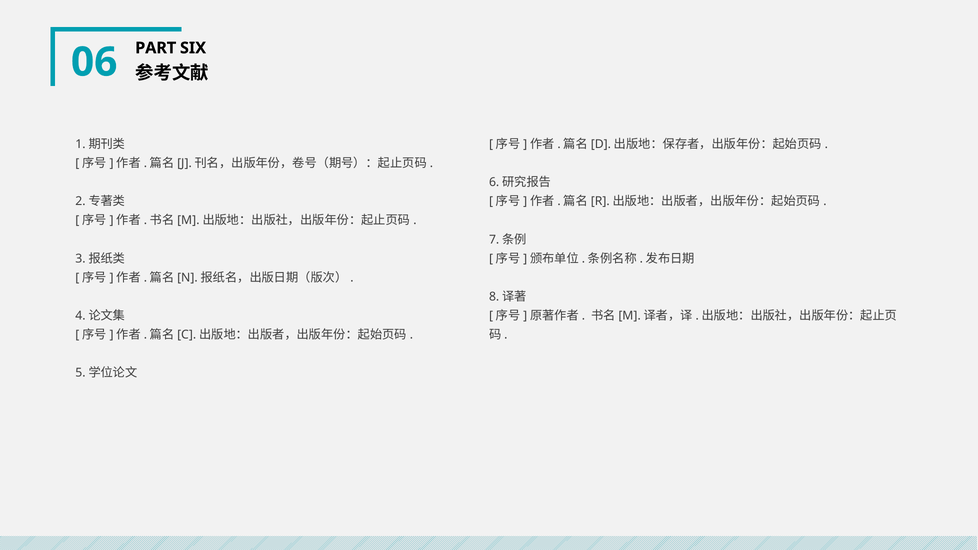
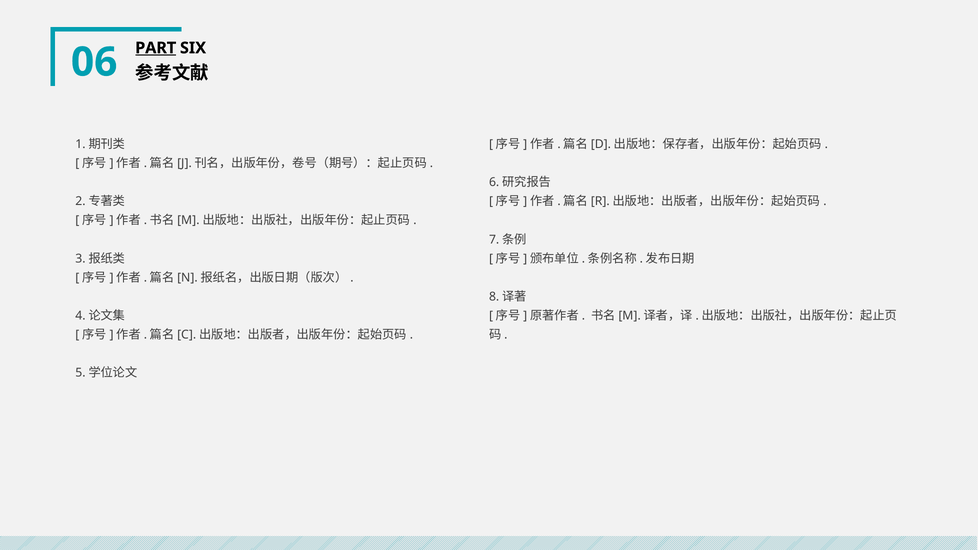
PART underline: none -> present (156, 48)
